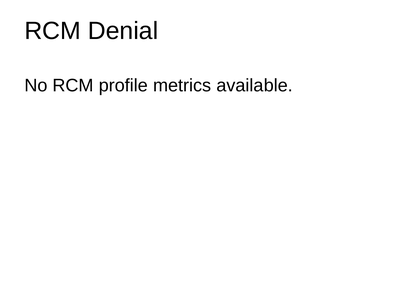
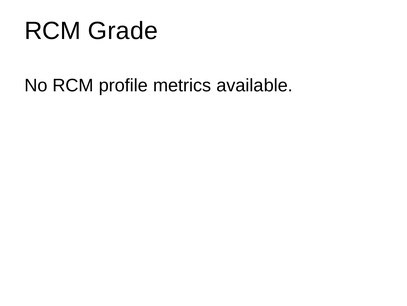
Denial: Denial -> Grade (123, 31)
